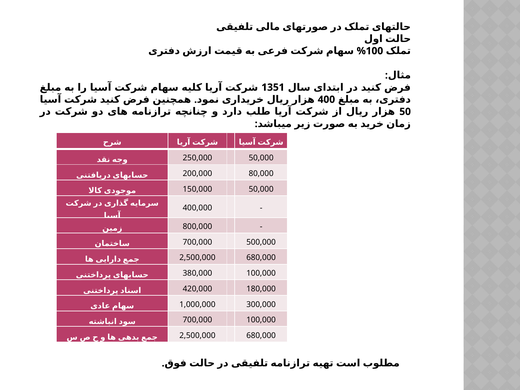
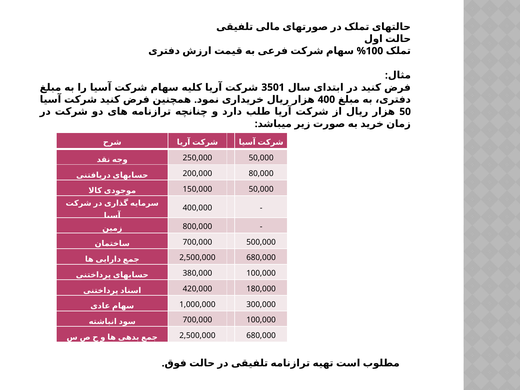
1351: 1351 -> 3501 (273, 87)
